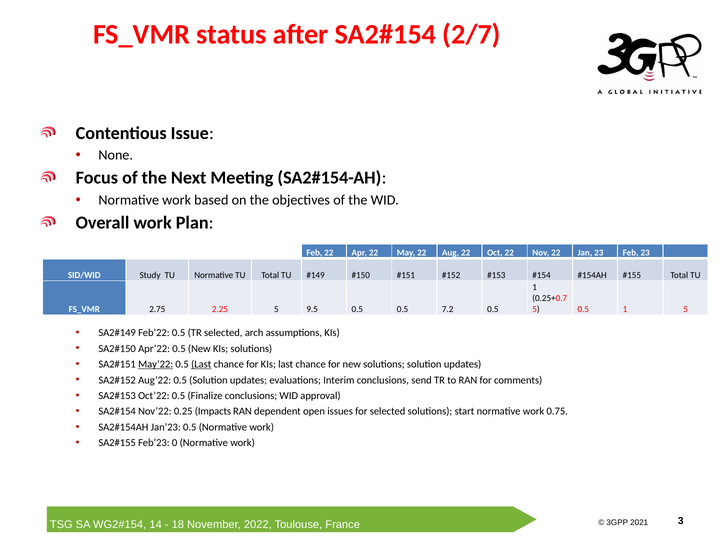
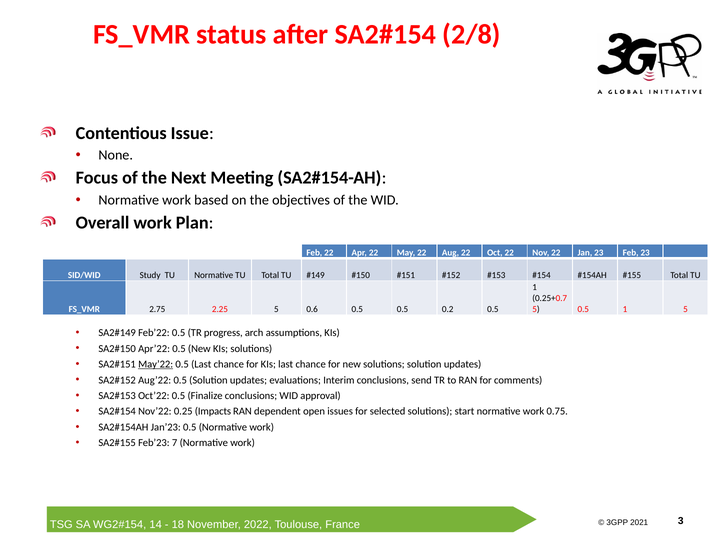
2/7: 2/7 -> 2/8 (472, 34)
9.5: 9.5 -> 0.6 (312, 309)
7.2: 7.2 -> 0.2 (448, 309)
TR selected: selected -> progress (223, 332)
Last underline: present -> none (201, 364)
0: 0 -> 7 (175, 443)
